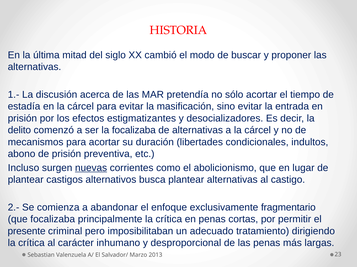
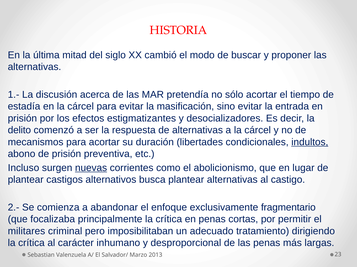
la focalizaba: focalizaba -> respuesta (134, 131)
indultos underline: none -> present (310, 142)
presente: presente -> militares (26, 232)
